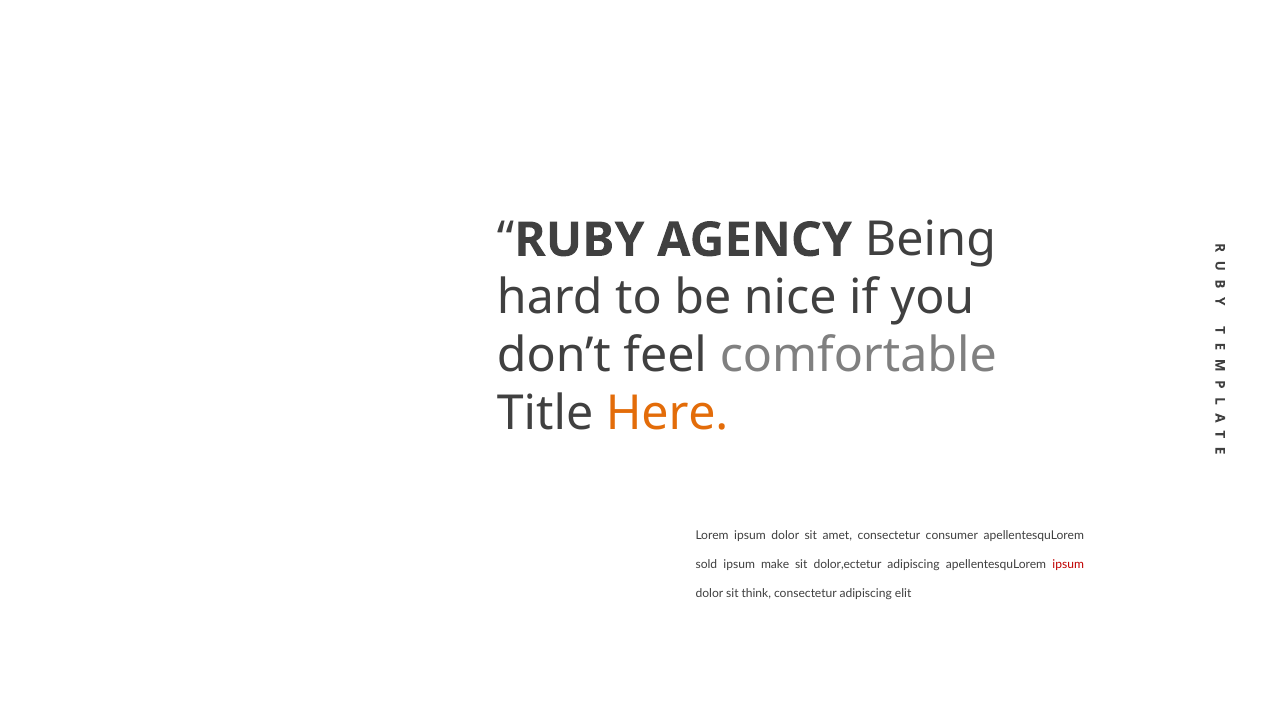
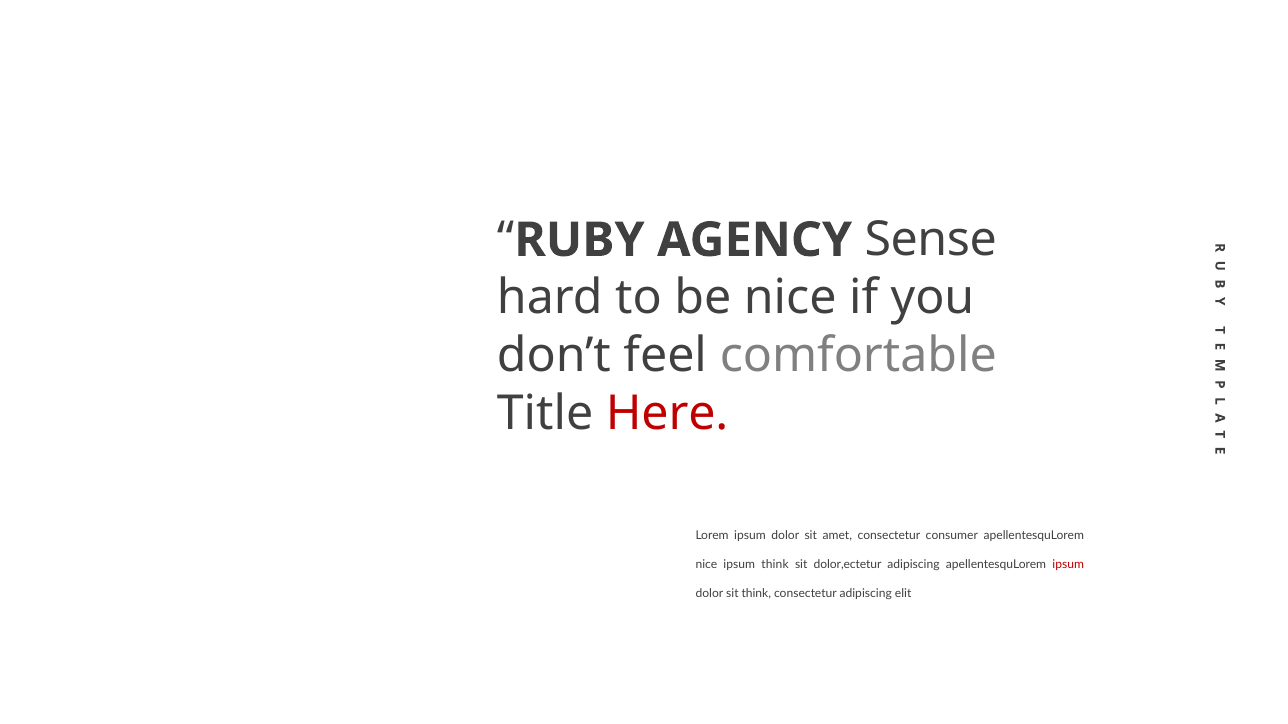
Being: Being -> Sense (931, 240)
Here colour: orange -> red (667, 414)
sold: sold -> nice (706, 565)
ipsum make: make -> think (775, 565)
